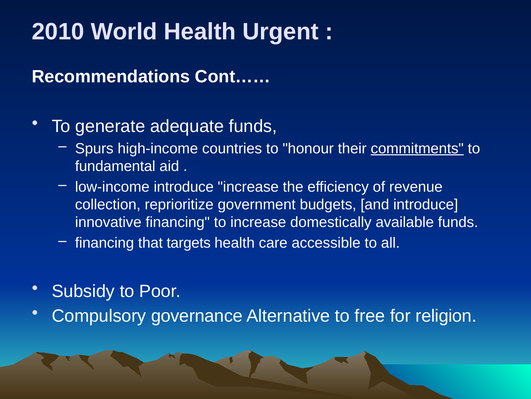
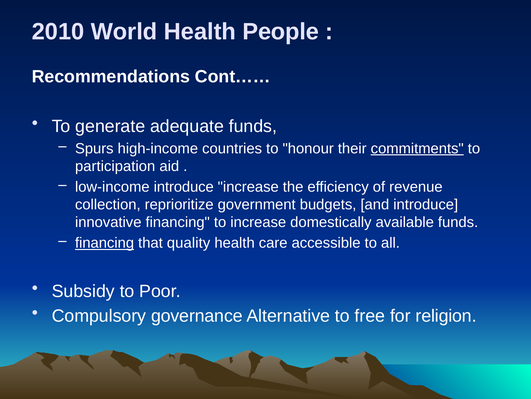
Urgent: Urgent -> People (281, 32)
fundamental: fundamental -> participation (115, 166)
financing underline: none -> present (105, 243)
targets: targets -> quality (189, 243)
